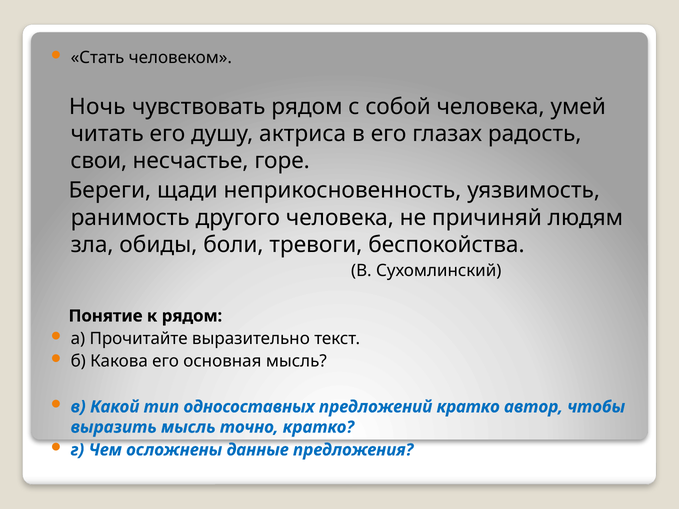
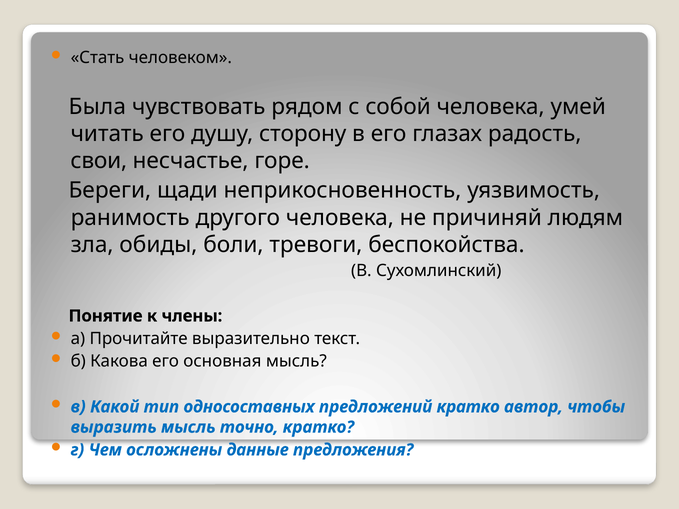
Ночь: Ночь -> Была (97, 107)
актриса: актриса -> сторону (303, 134)
к рядом: рядом -> члены (192, 316)
